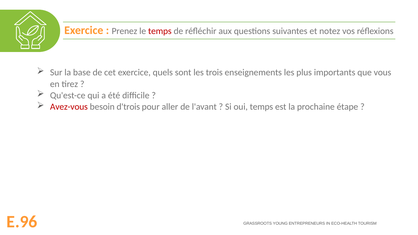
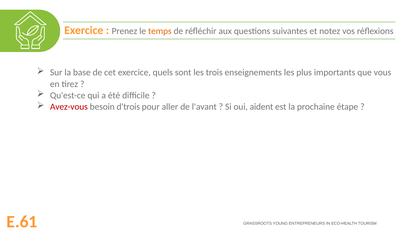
temps colour: red -> orange (160, 31)
oui temps: temps -> aident (261, 107)
E.96: E.96 -> E.61 (22, 222)
